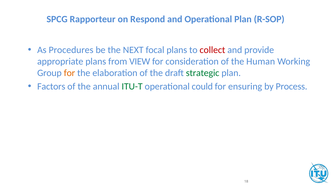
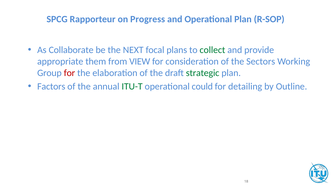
Respond: Respond -> Progress (148, 19)
Procedures: Procedures -> Collaborate (71, 50)
collect colour: red -> green (212, 50)
appropriate plans: plans -> them (96, 61)
Human: Human -> Sectors (261, 61)
for colour: orange -> red (69, 73)
ensuring: ensuring -> detailing (245, 87)
Process: Process -> Outline (292, 87)
